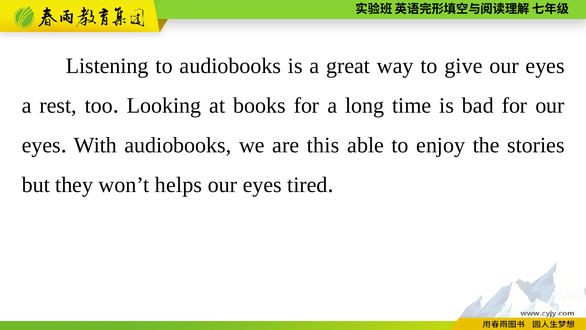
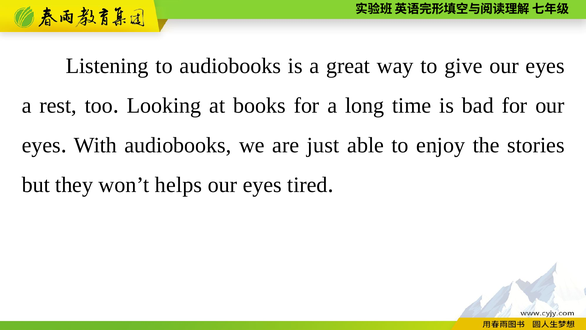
this: this -> just (323, 145)
